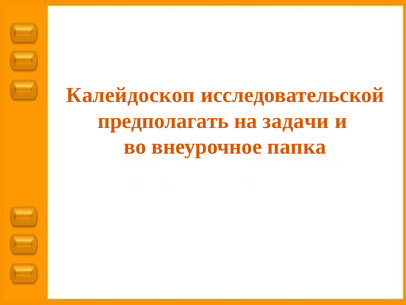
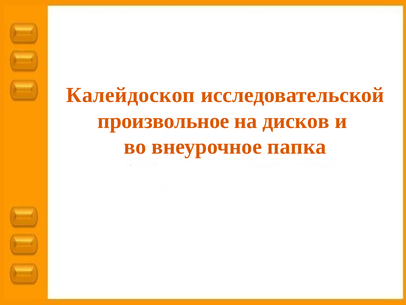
предполагать: предполагать -> произвольное (163, 121)
задачи: задачи -> дисков (296, 121)
